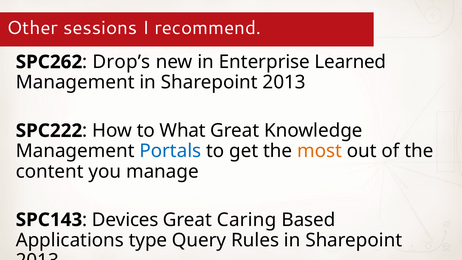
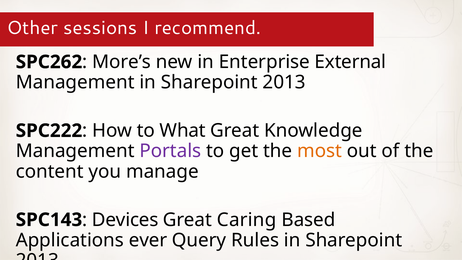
Drop’s: Drop’s -> More’s (122, 62)
Learned: Learned -> External (350, 62)
Portals colour: blue -> purple (170, 151)
type: type -> ever (148, 240)
